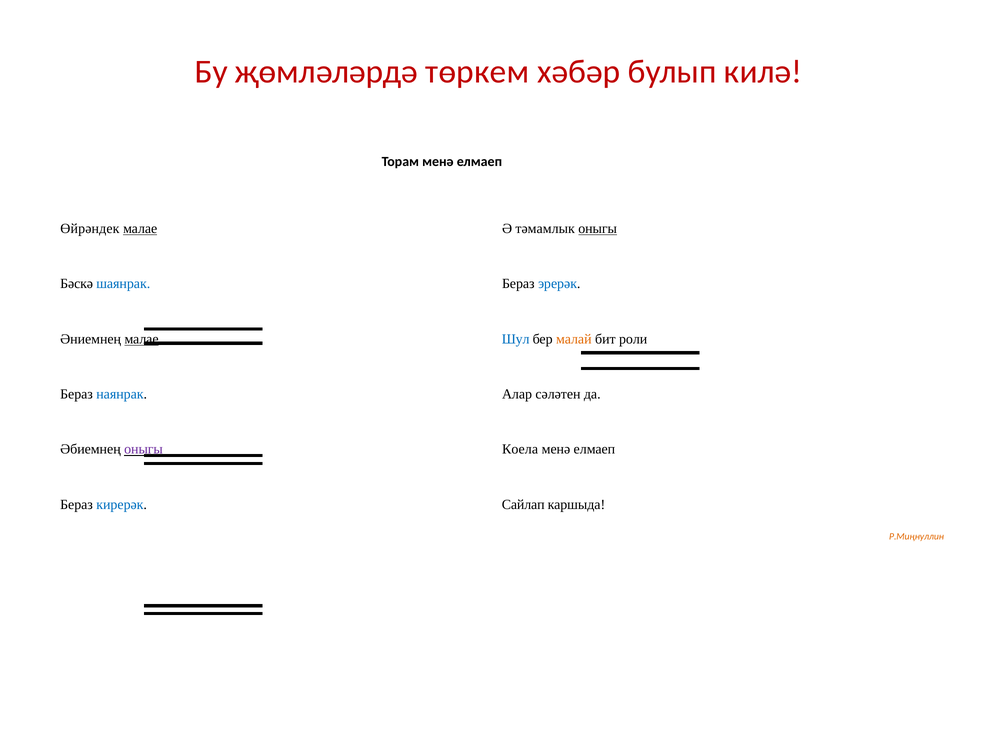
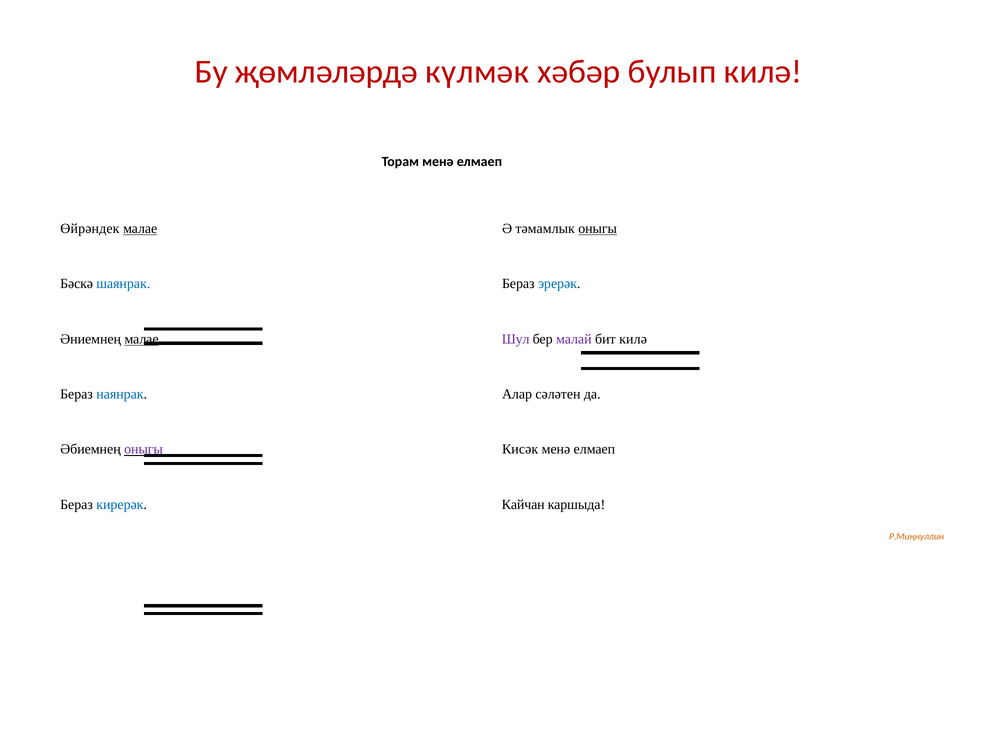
төркем: төркем -> күлмәк (477, 72)
Шул colour: blue -> purple (516, 339)
малай colour: orange -> purple (574, 339)
бит роли: роли -> килә (633, 339)
Коела: Коела -> Кисәк (520, 449)
Сайлап: Сайлап -> Кайчан (523, 505)
